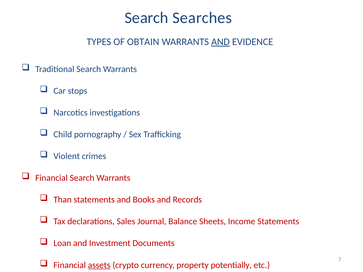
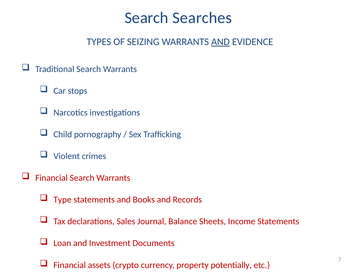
OBTAIN: OBTAIN -> SEIZING (143, 42)
Than: Than -> Type (63, 200)
assets underline: present -> none (99, 265)
